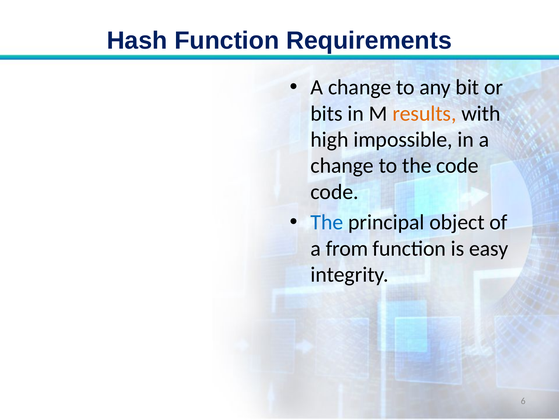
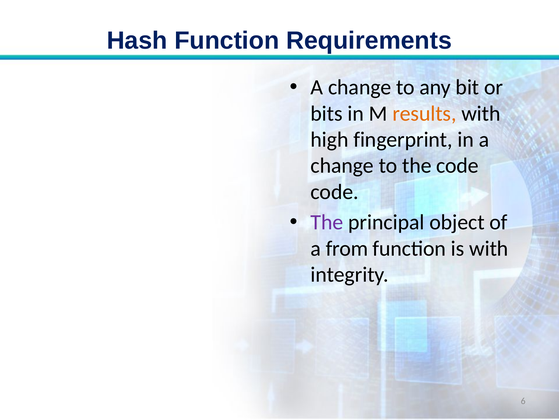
impossible: impossible -> fingerprint (403, 139)
The colour: blue -> purple (327, 222)
is easy: easy -> with (489, 248)
